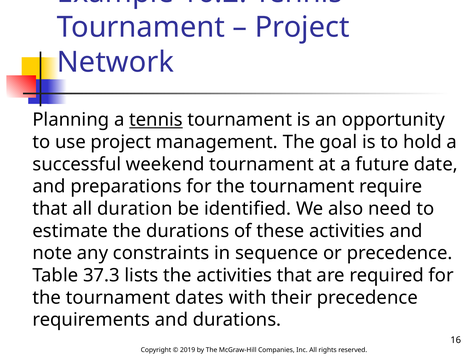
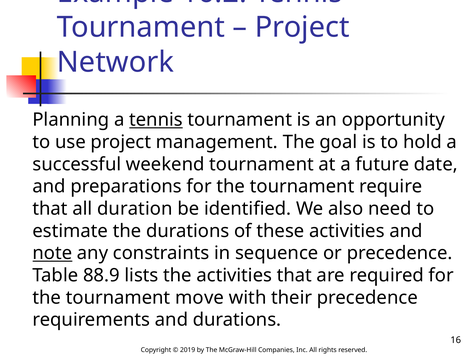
note underline: none -> present (52, 253)
37.3: 37.3 -> 88.9 (101, 275)
dates: dates -> move (200, 298)
